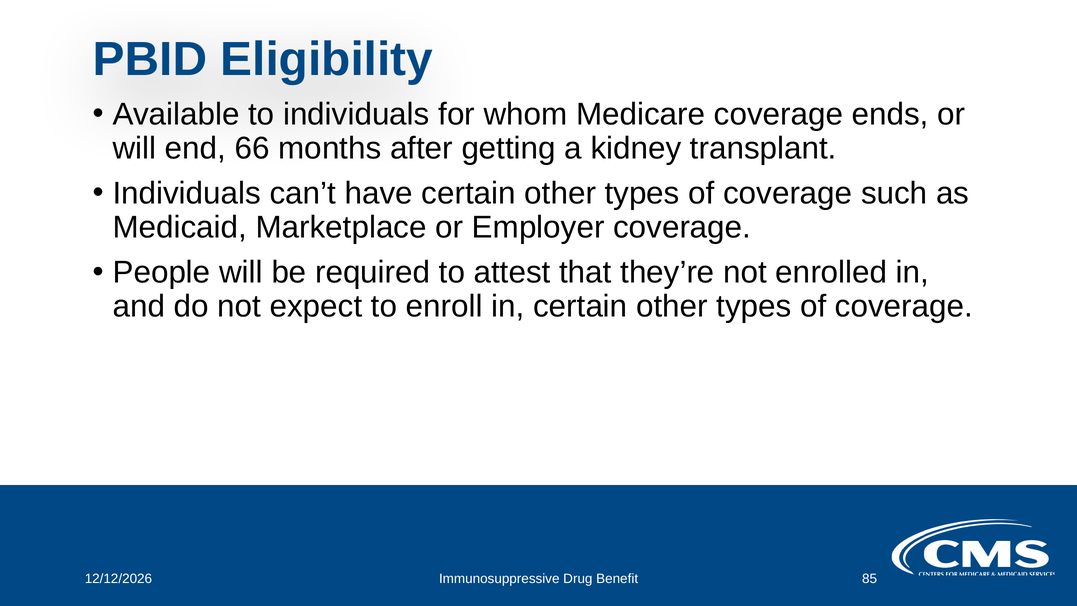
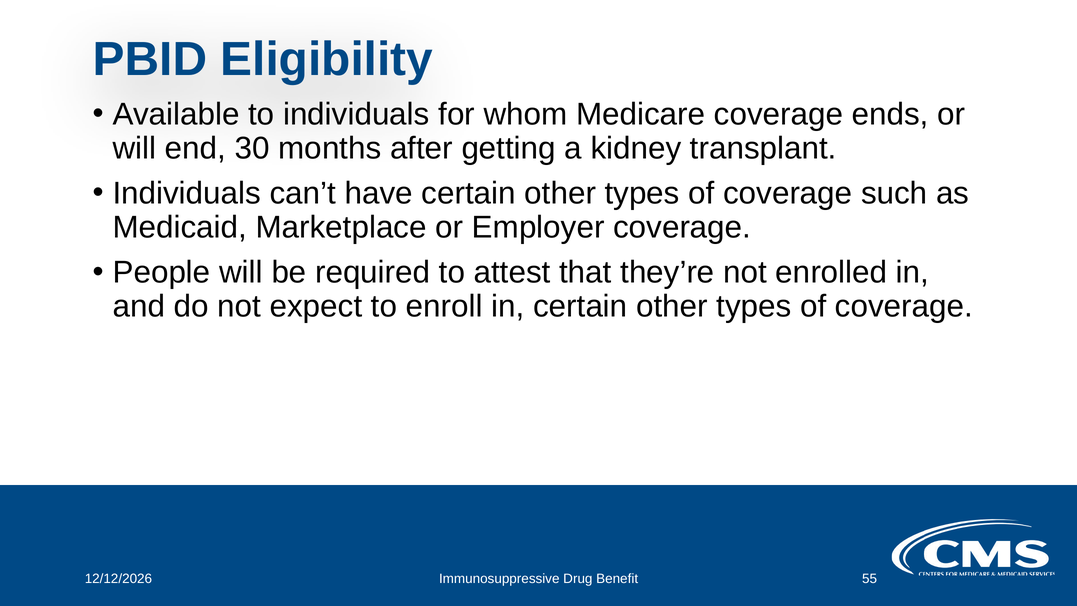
66: 66 -> 30 (252, 148)
85: 85 -> 55 (870, 579)
